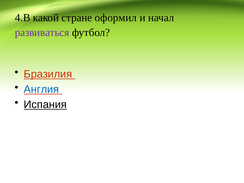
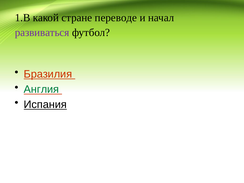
4.В: 4.В -> 1.В (23, 18)
оформил: оформил -> переводе (116, 18)
Англия colour: blue -> green (41, 89)
